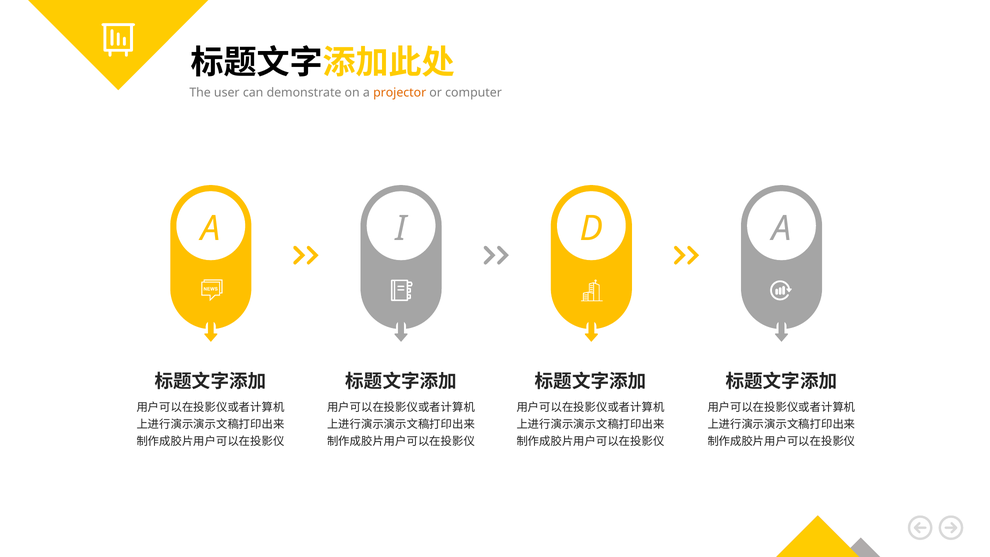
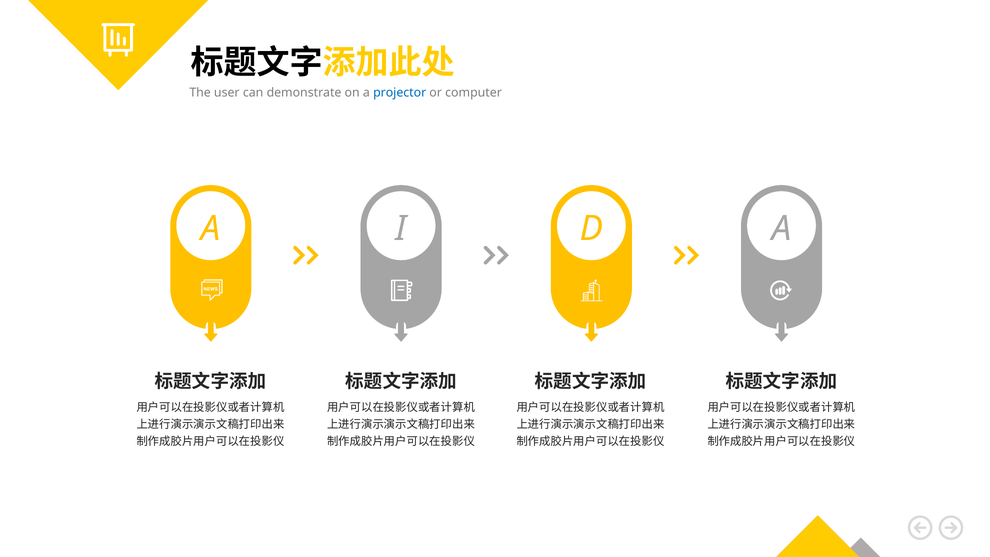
projector colour: orange -> blue (400, 92)
